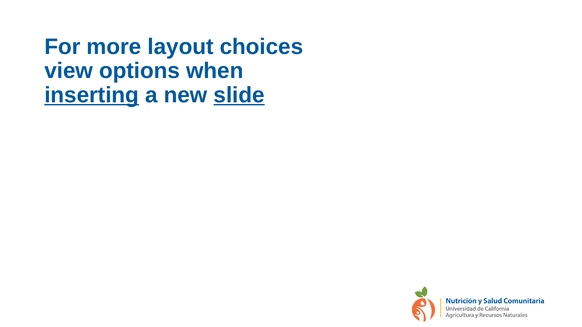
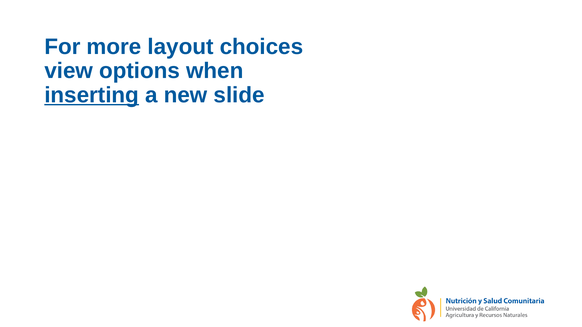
slide underline: present -> none (239, 95)
